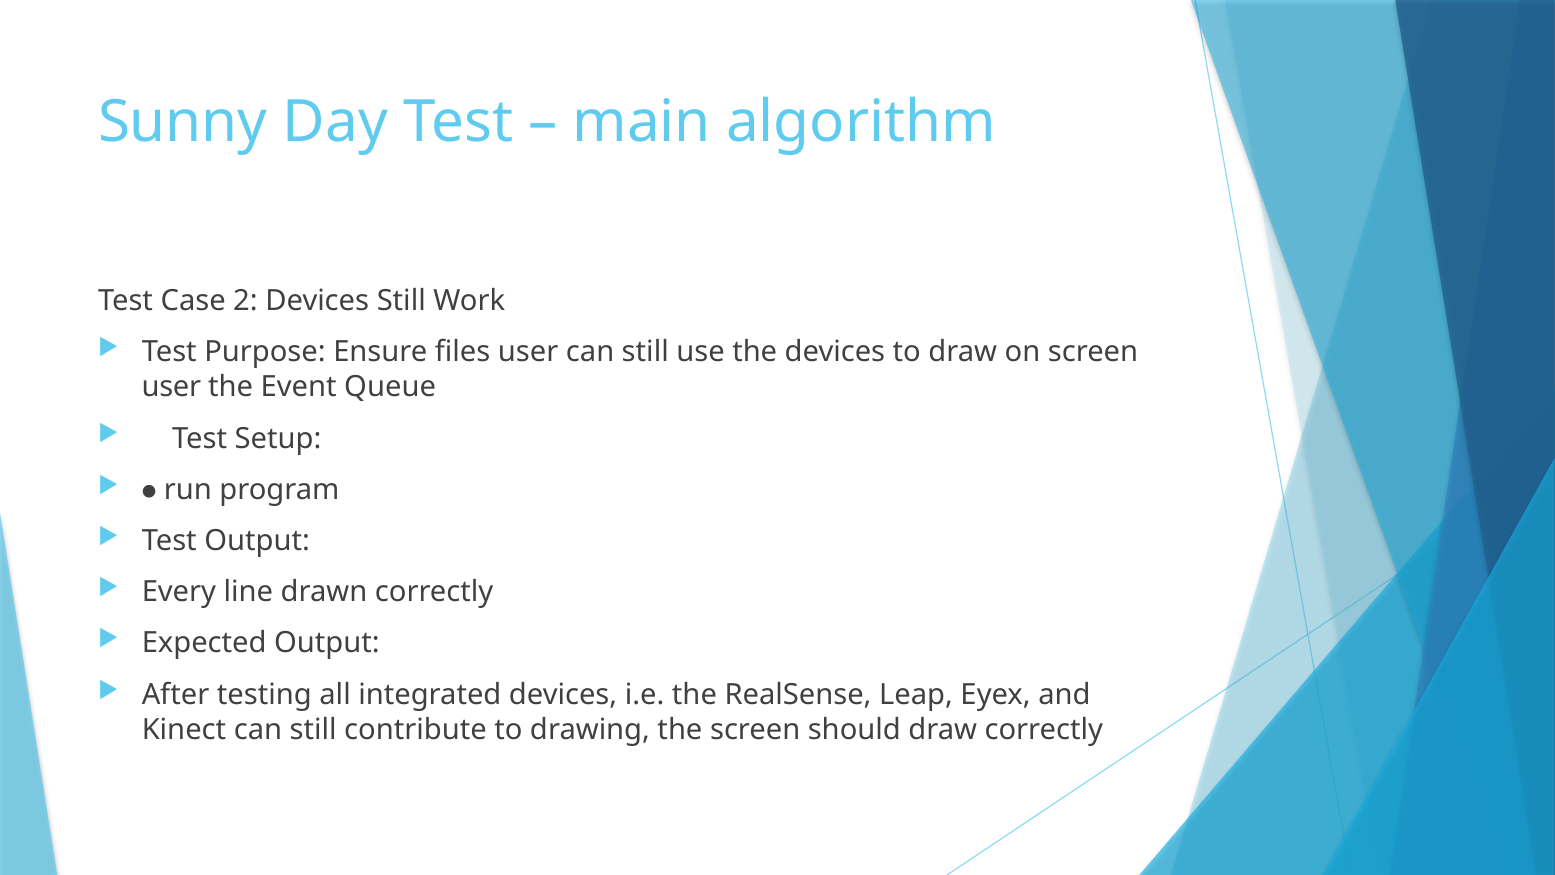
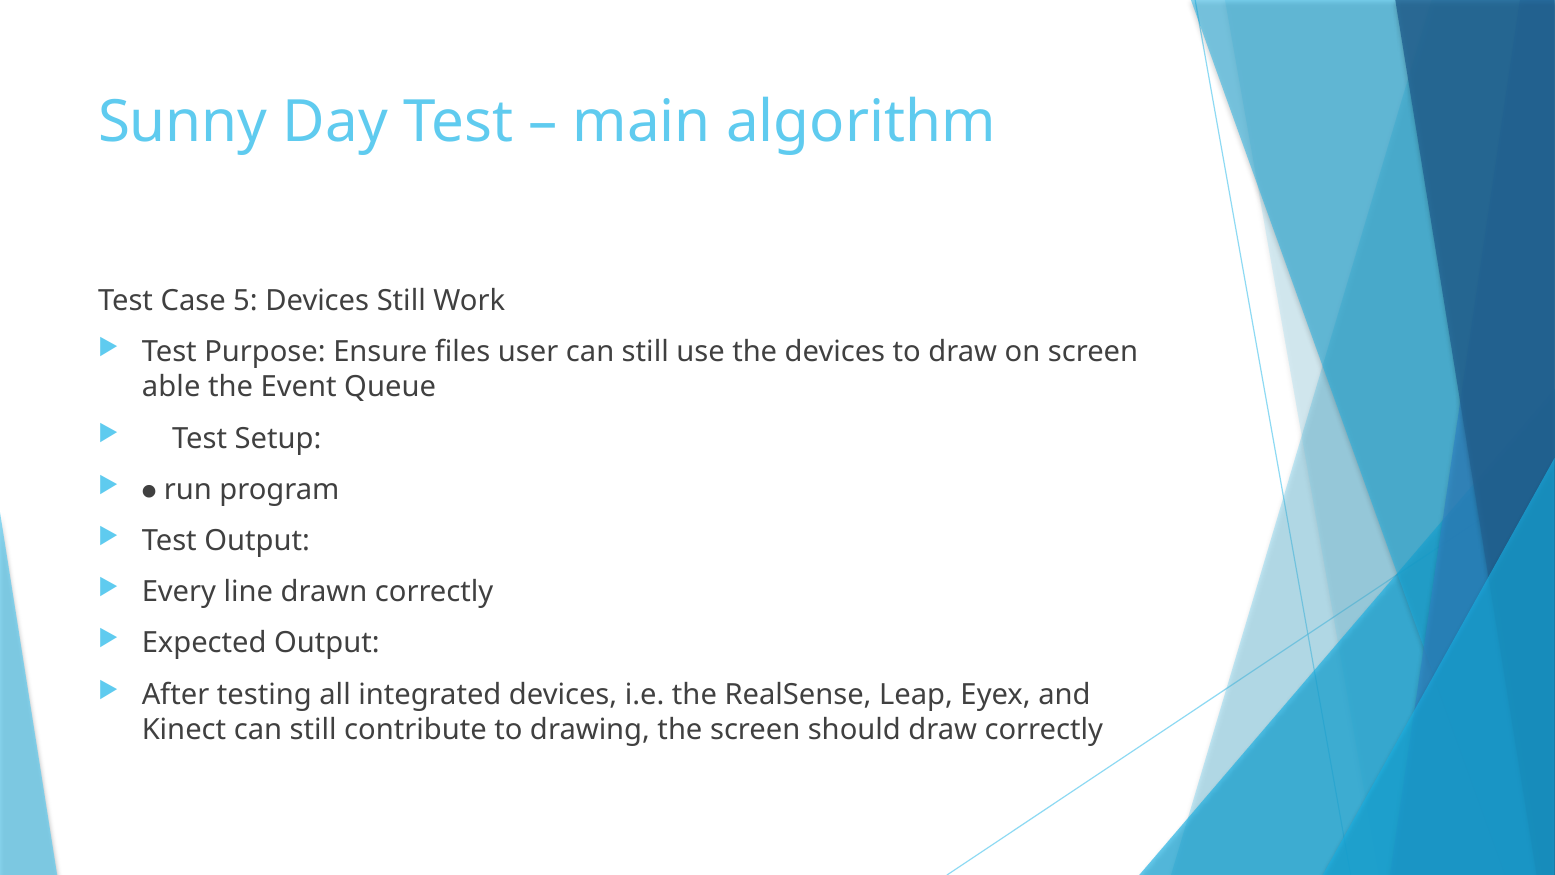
2: 2 -> 5 (245, 301)
user: user -> able (171, 387)
